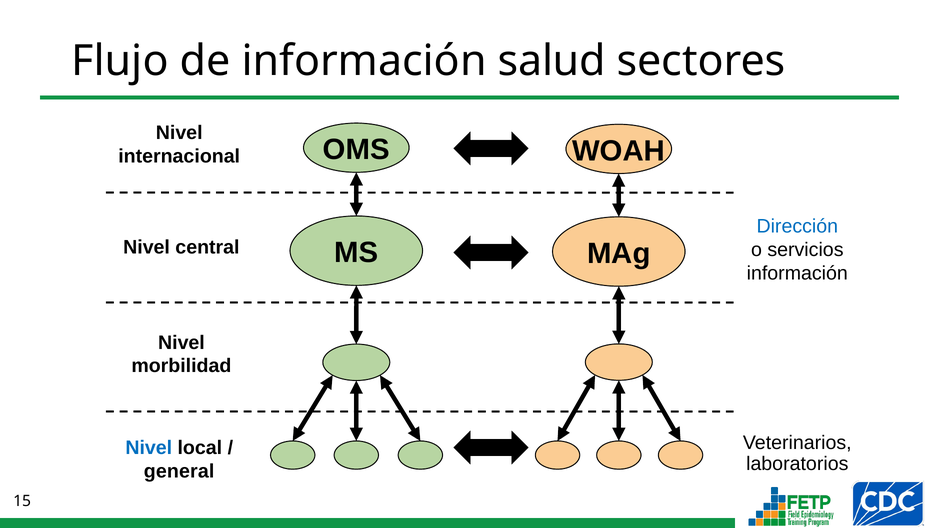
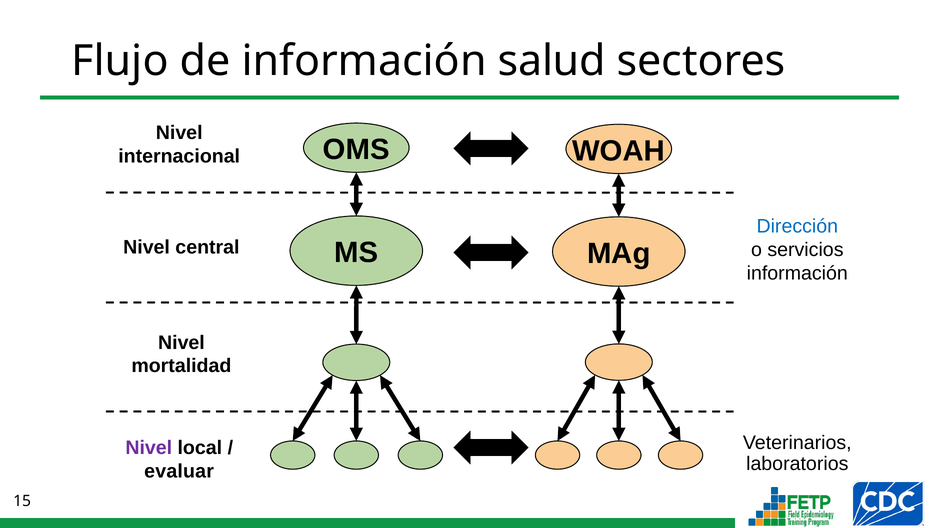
morbilidad: morbilidad -> mortalidad (181, 366)
Nivel colour: blue -> purple (149, 448)
general: general -> evaluar (179, 471)
